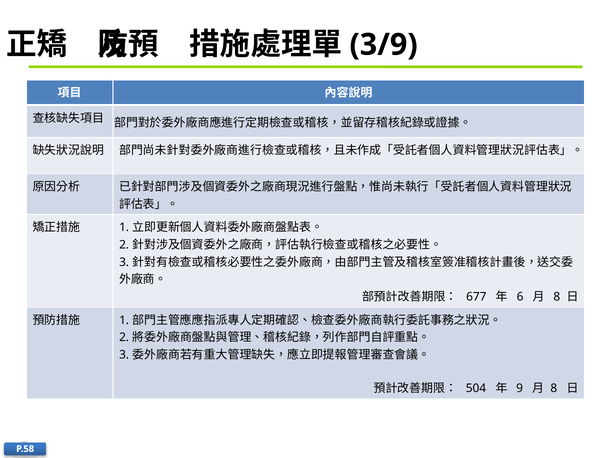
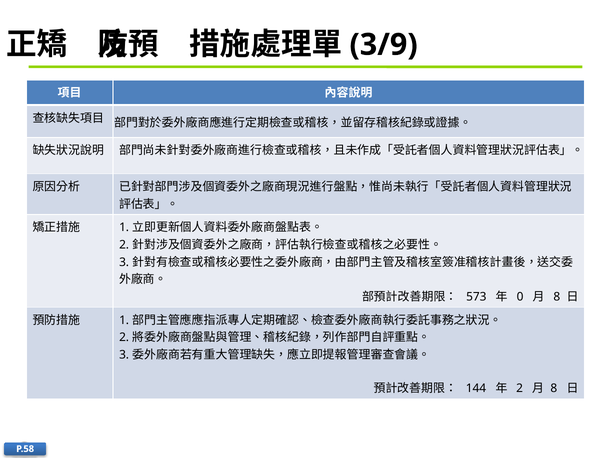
677: 677 -> 573 (476, 297)
6: 6 -> 0 (520, 297)
504: 504 -> 144 (476, 389)
9: 9 -> 2 (520, 389)
